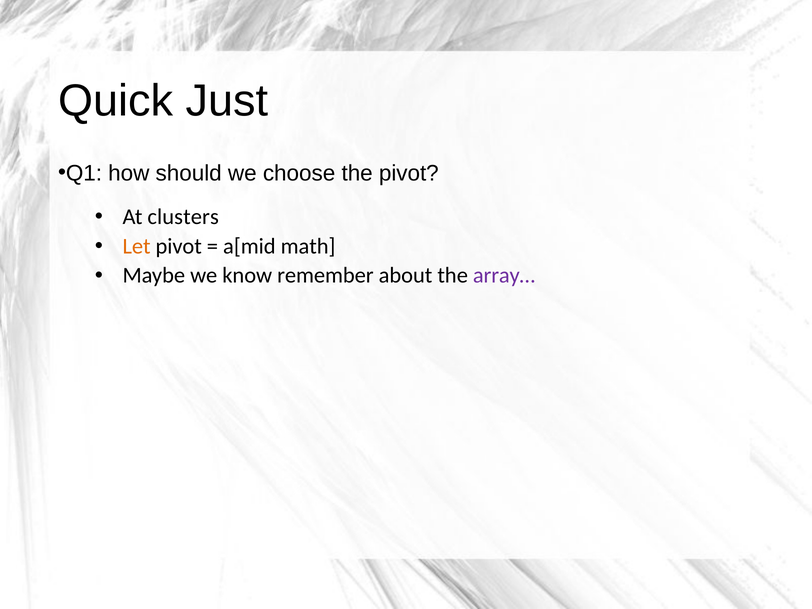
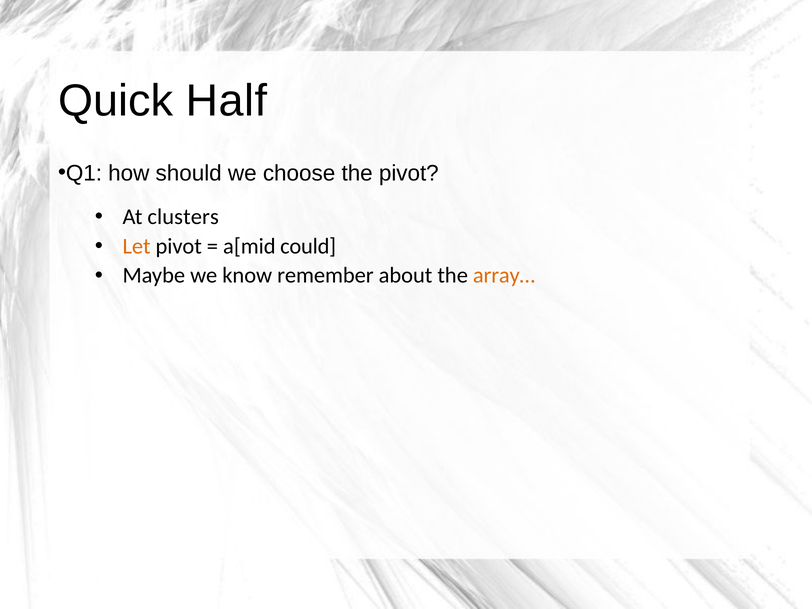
Just: Just -> Half (227, 101)
math: math -> could (308, 246)
array… colour: purple -> orange (504, 276)
